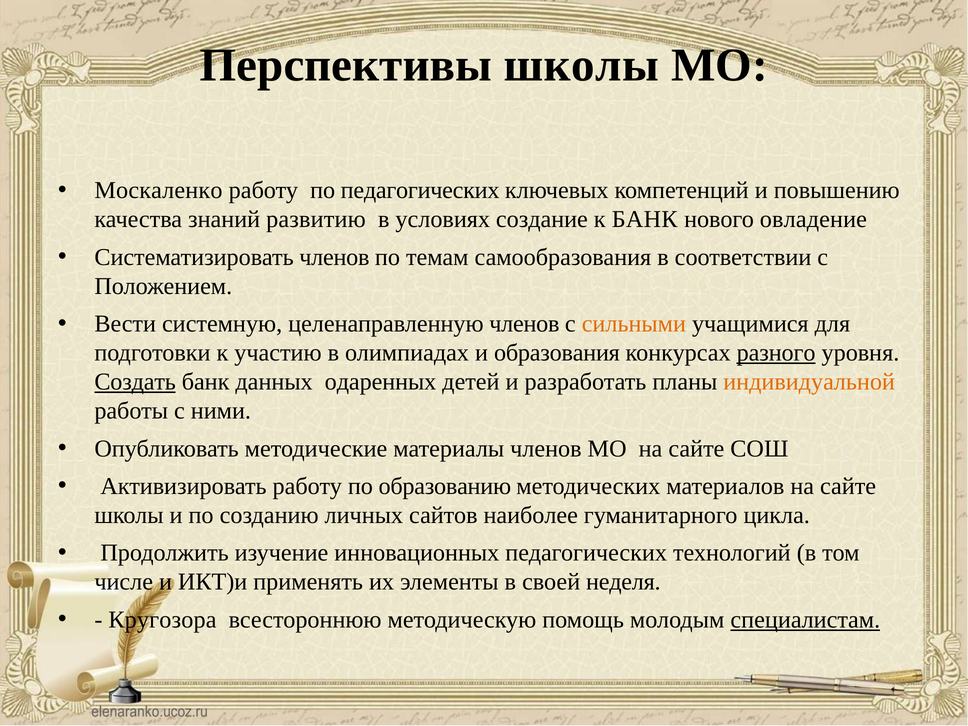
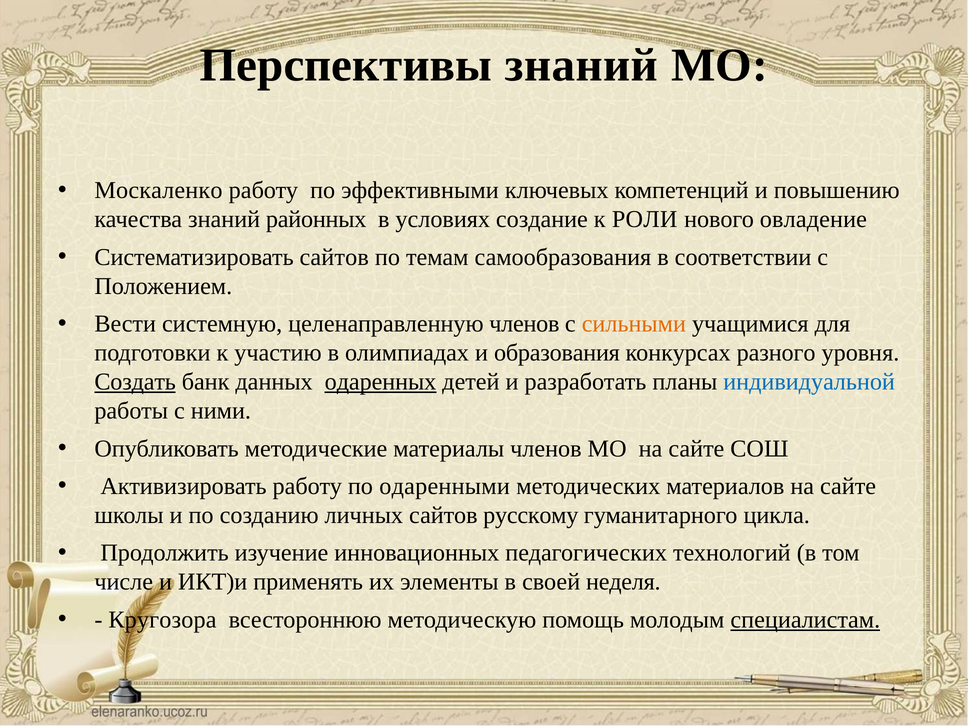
Перспективы школы: школы -> знаний (581, 65)
по педагогических: педагогических -> эффективными (420, 190)
развитию: развитию -> районных (316, 219)
к БАНК: БАНК -> РОЛИ (645, 219)
Систематизировать членов: членов -> сайтов (334, 257)
разного underline: present -> none (776, 353)
одаренных underline: none -> present (381, 382)
индивидуальной colour: orange -> blue (809, 382)
образованию: образованию -> одаренными (445, 486)
наиболее: наиболее -> русскому (531, 515)
